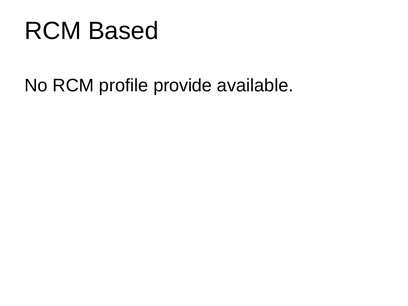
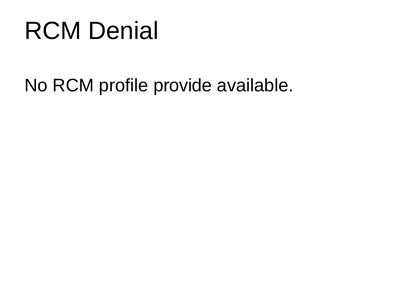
Based: Based -> Denial (123, 31)
